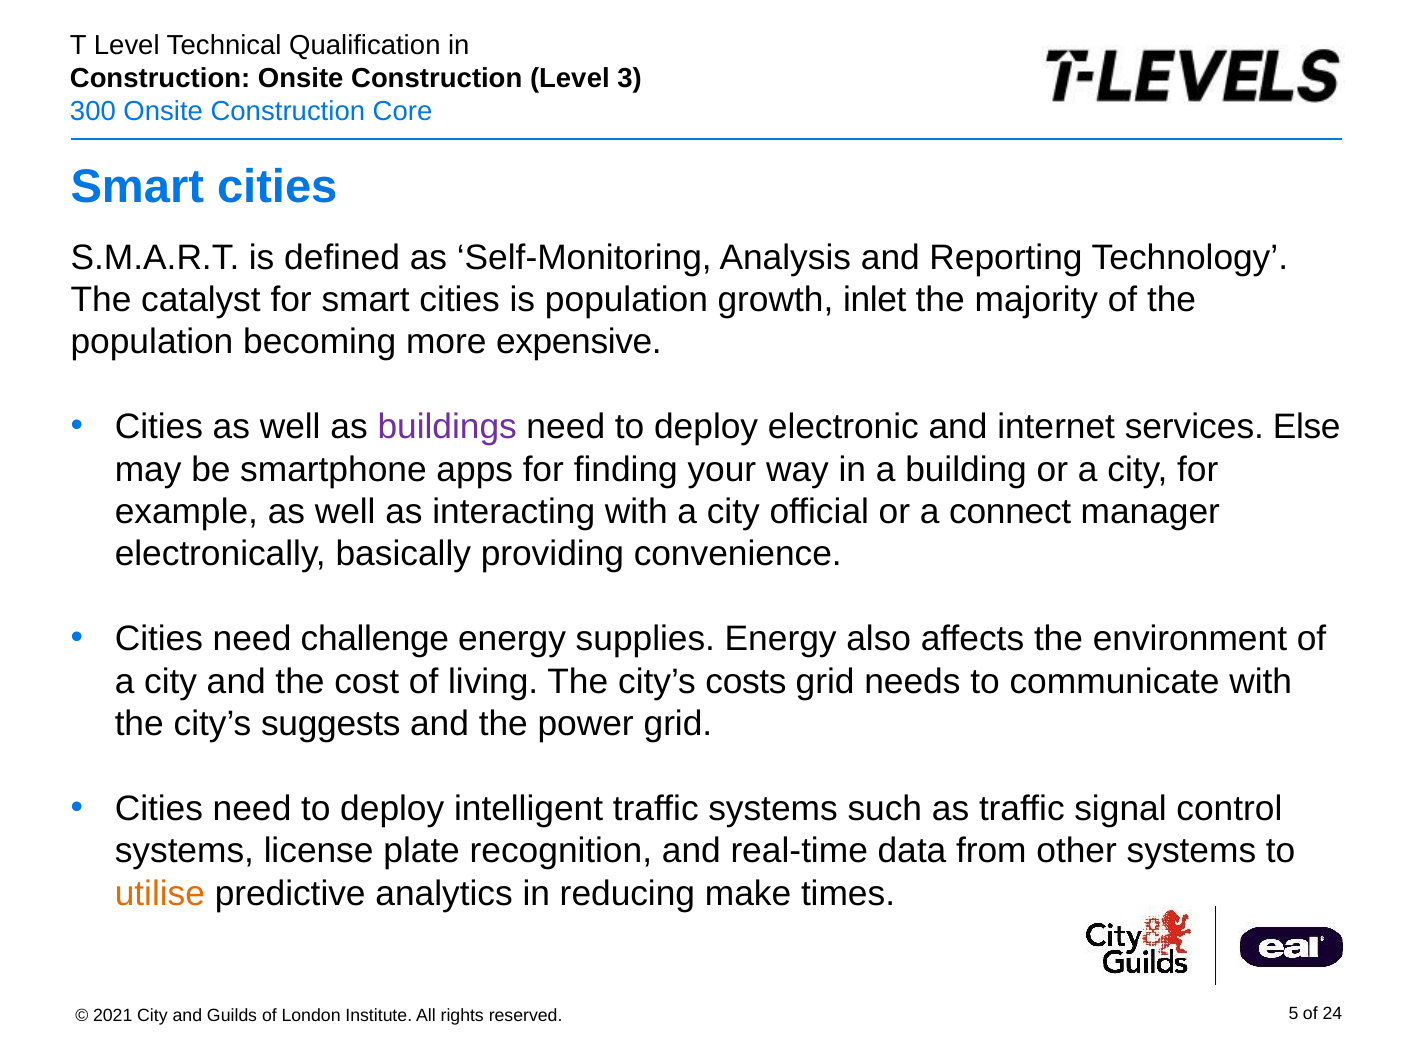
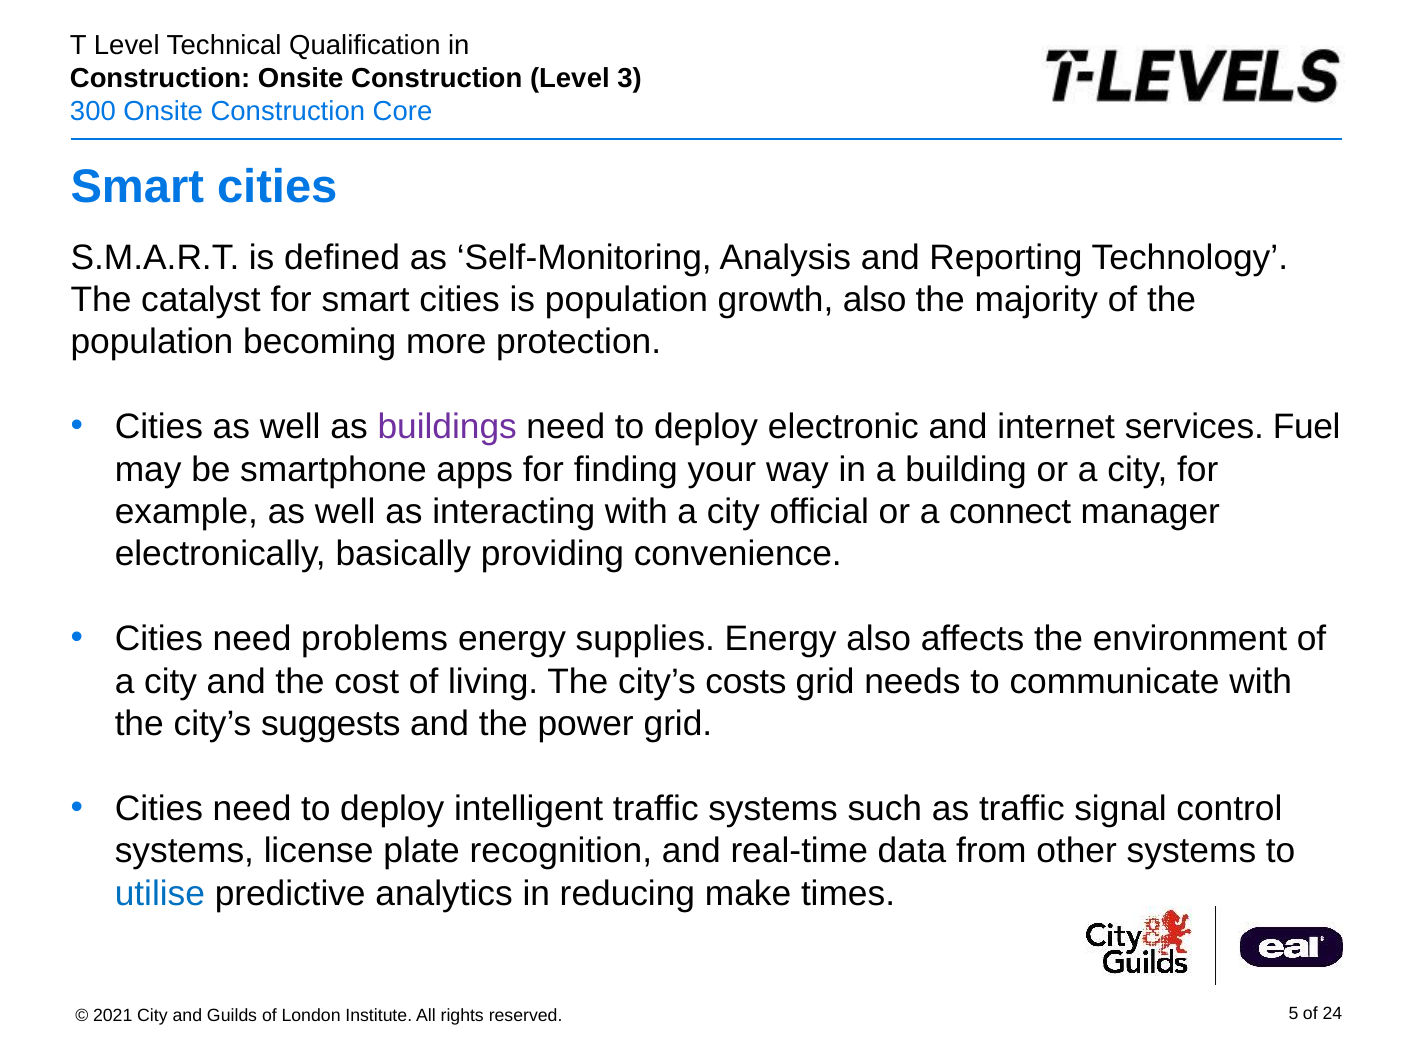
growth inlet: inlet -> also (875, 300)
expensive: expensive -> protection (579, 342)
Else: Else -> Fuel (1307, 427)
challenge: challenge -> problems (375, 639)
utilise colour: orange -> blue (160, 893)
